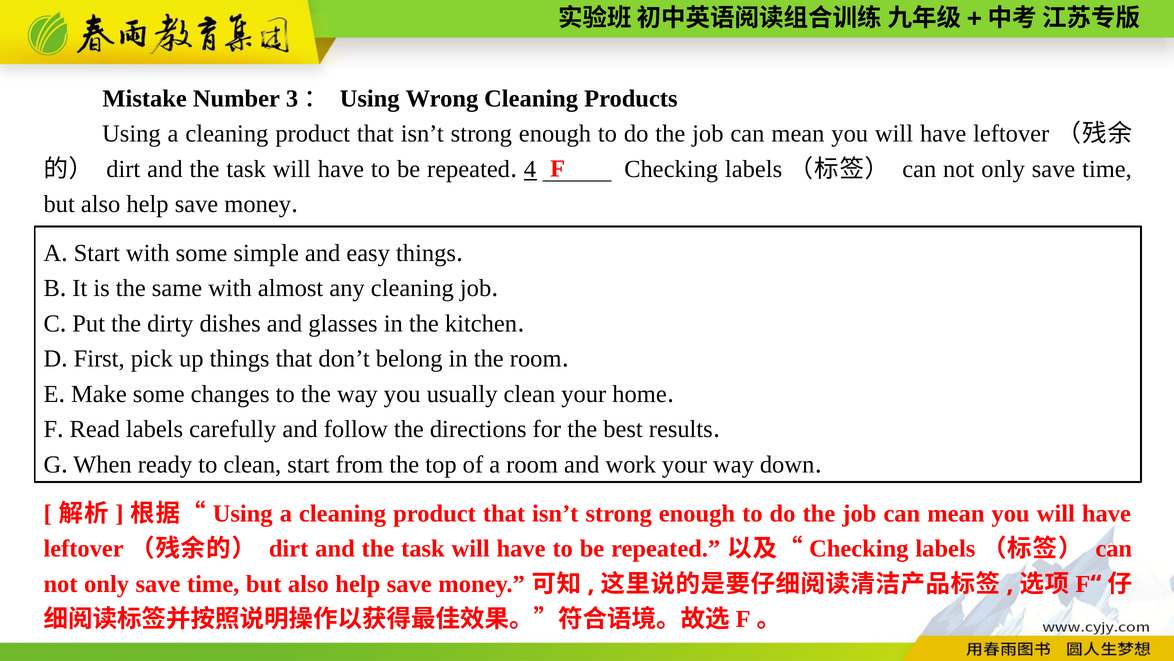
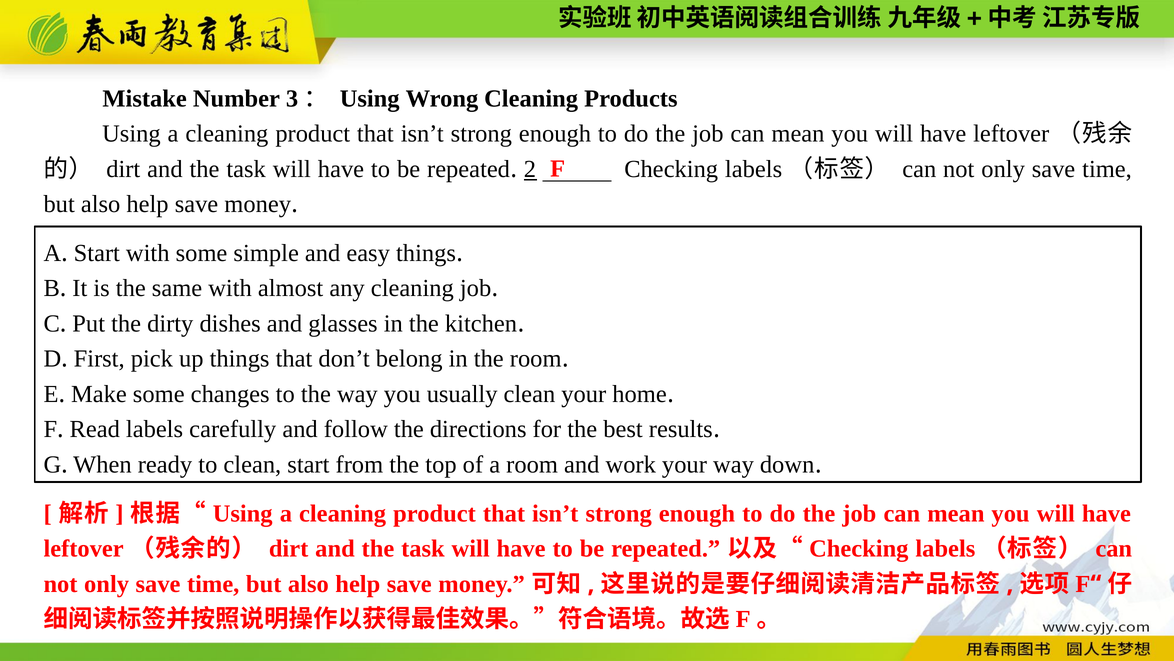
4: 4 -> 2 (530, 169)
